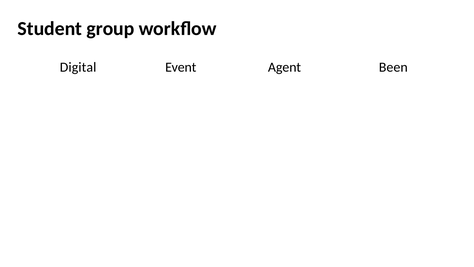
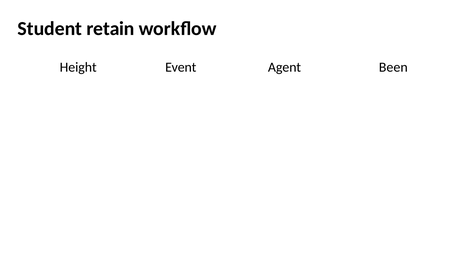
group: group -> retain (110, 29)
Digital: Digital -> Height (78, 67)
